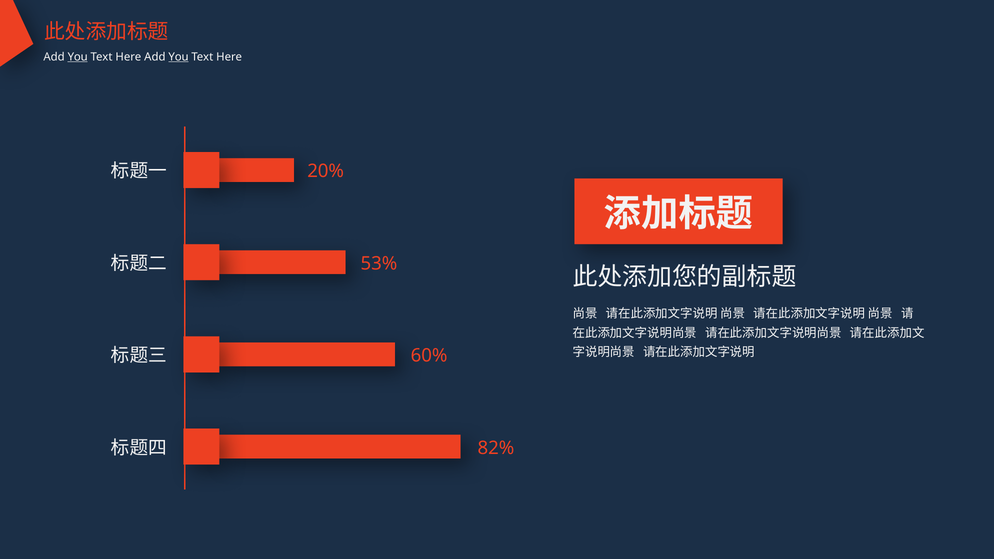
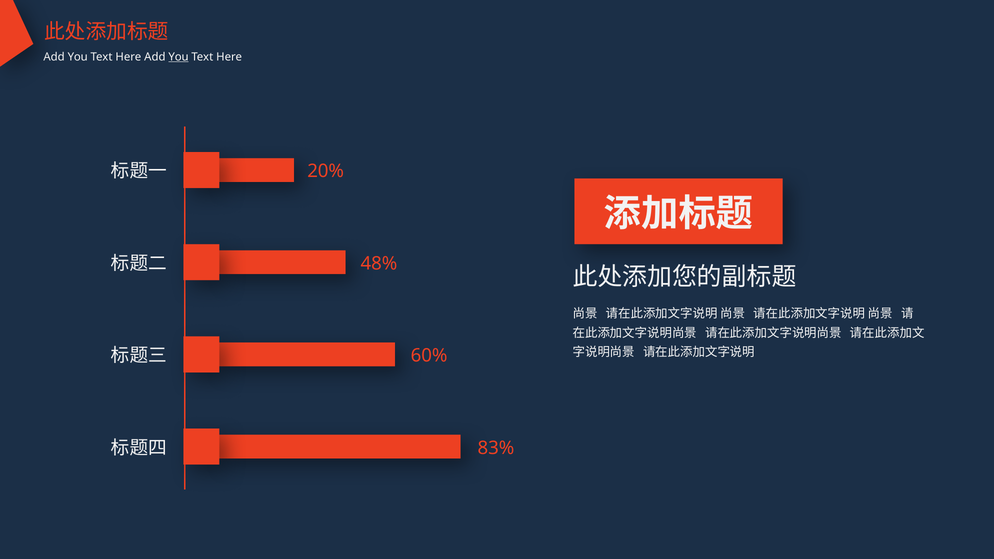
You underline: present -> none (78, 57)
53%: 53% -> 48% (379, 264)
82%: 82% -> 83% (496, 448)
